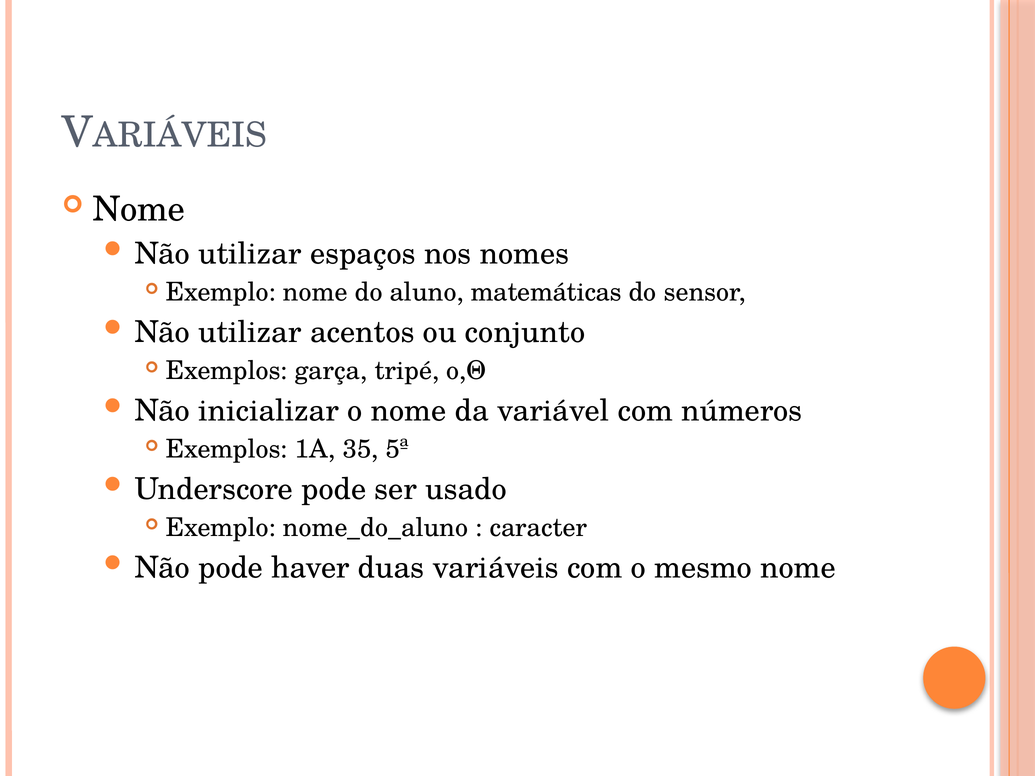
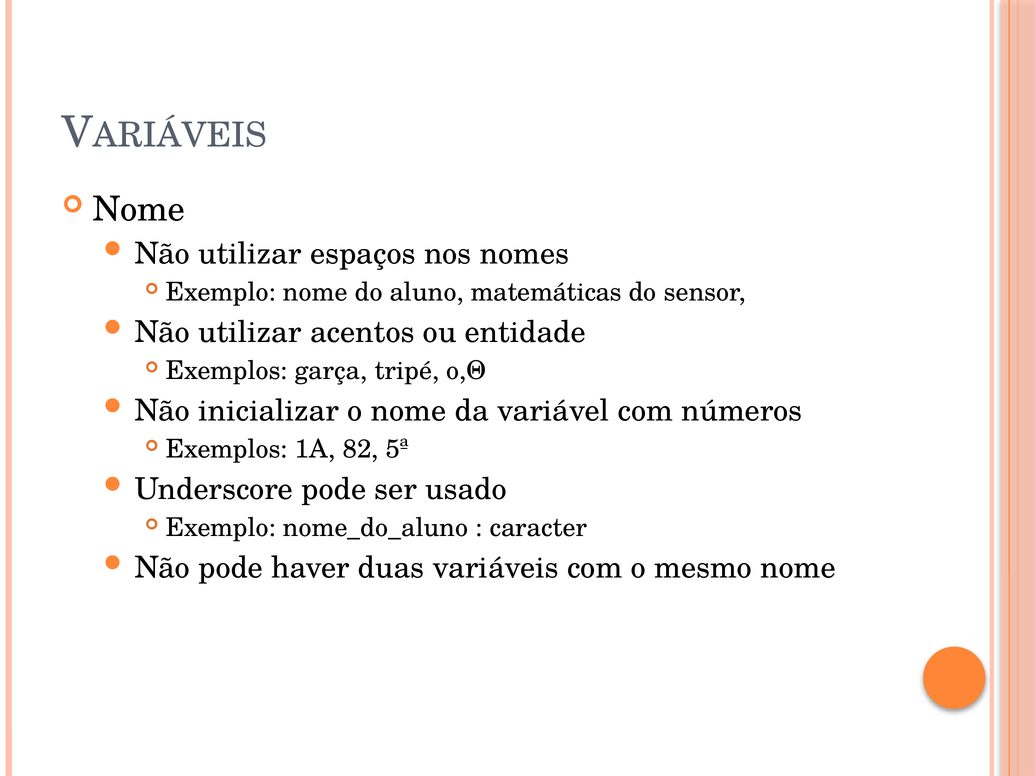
conjunto: conjunto -> entidade (525, 332)
35: 35 -> 82 (361, 449)
